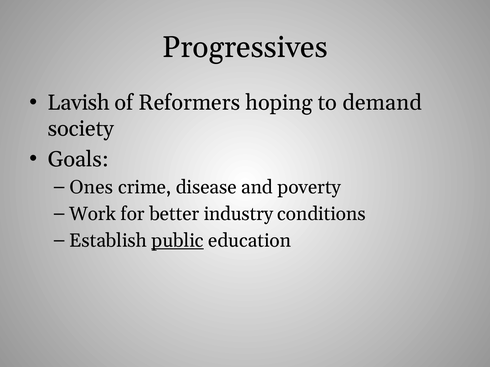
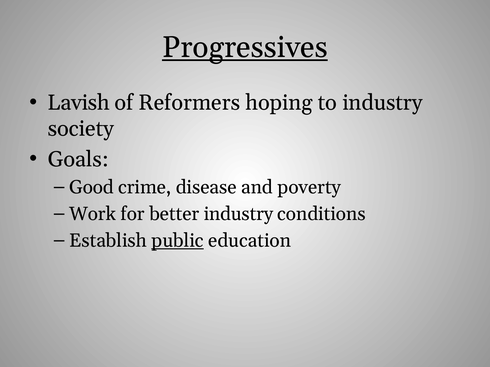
Progressives underline: none -> present (245, 47)
to demand: demand -> industry (382, 103)
Ones: Ones -> Good (91, 188)
